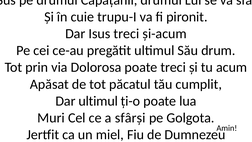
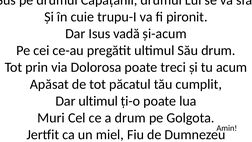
Isus treci: treci -> vadă (127, 34)
a sfârși: sfârși -> drum (130, 118)
